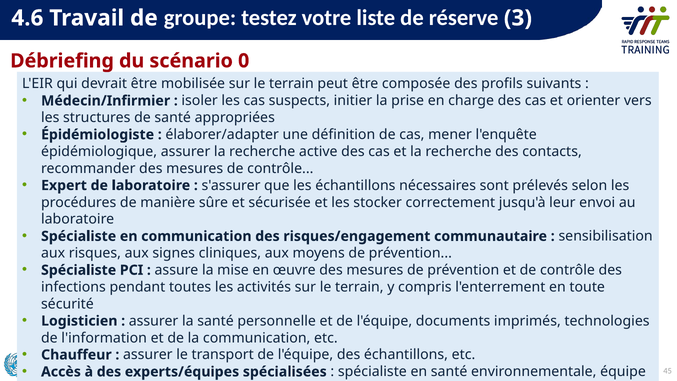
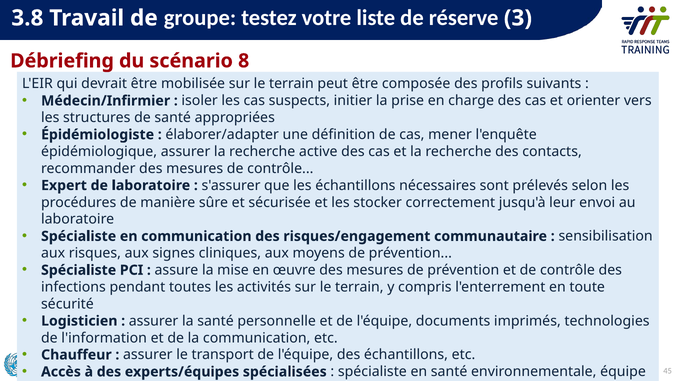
4.6: 4.6 -> 3.8 (27, 18)
0: 0 -> 8 (244, 61)
